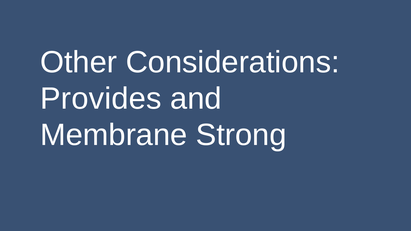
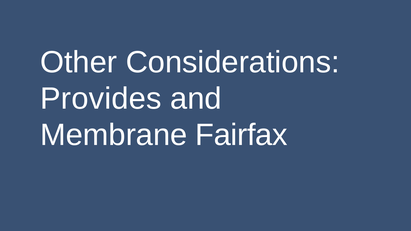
Strong: Strong -> Fairfax (241, 135)
